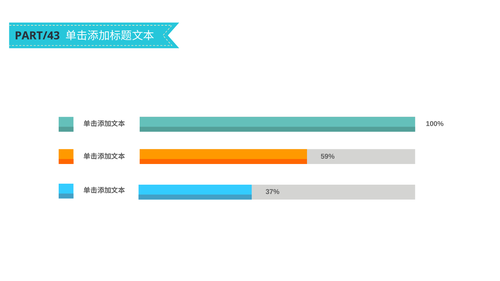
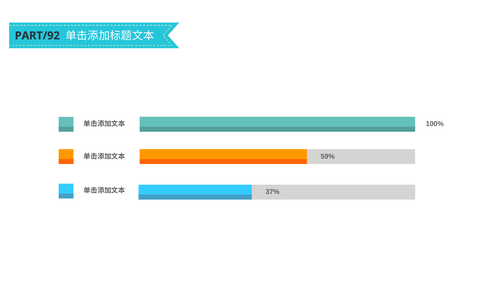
PART/43: PART/43 -> PART/92 (37, 36)
